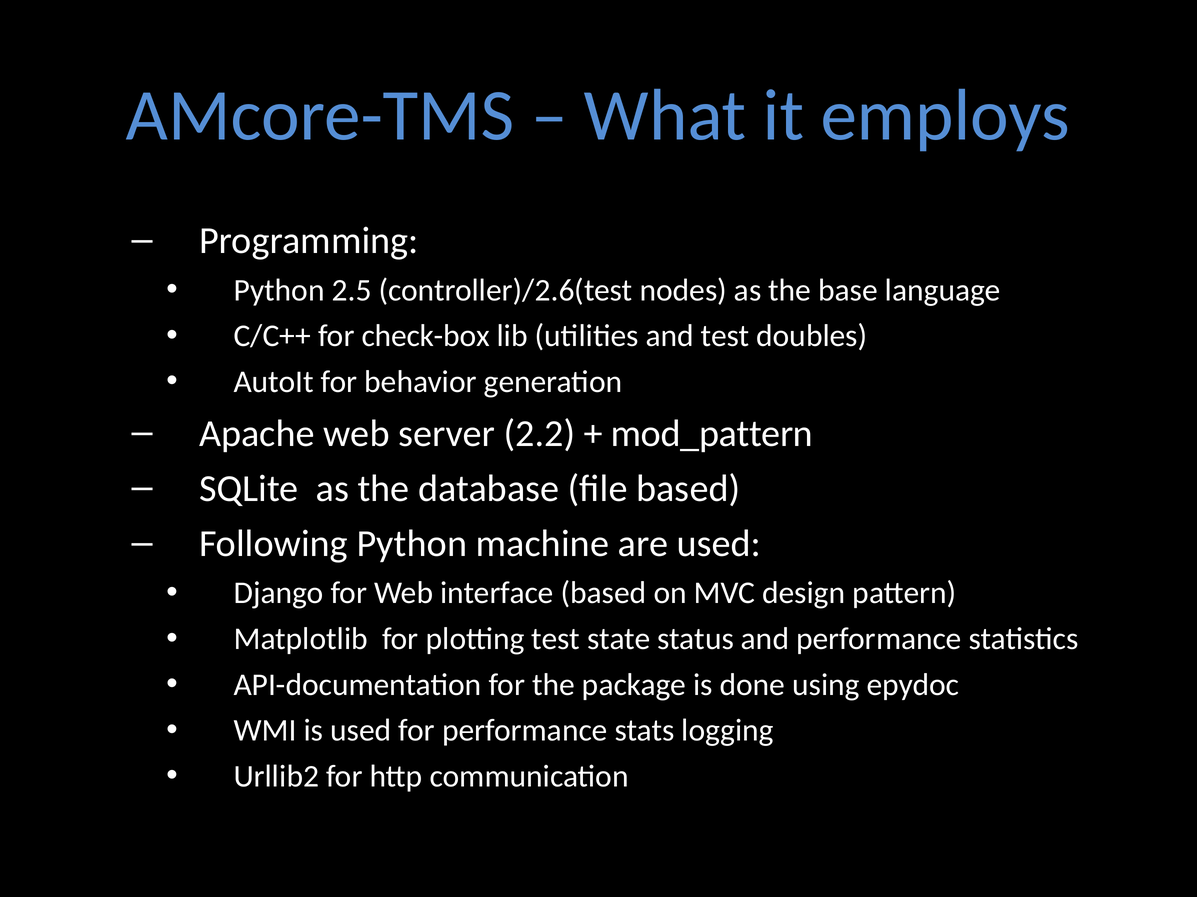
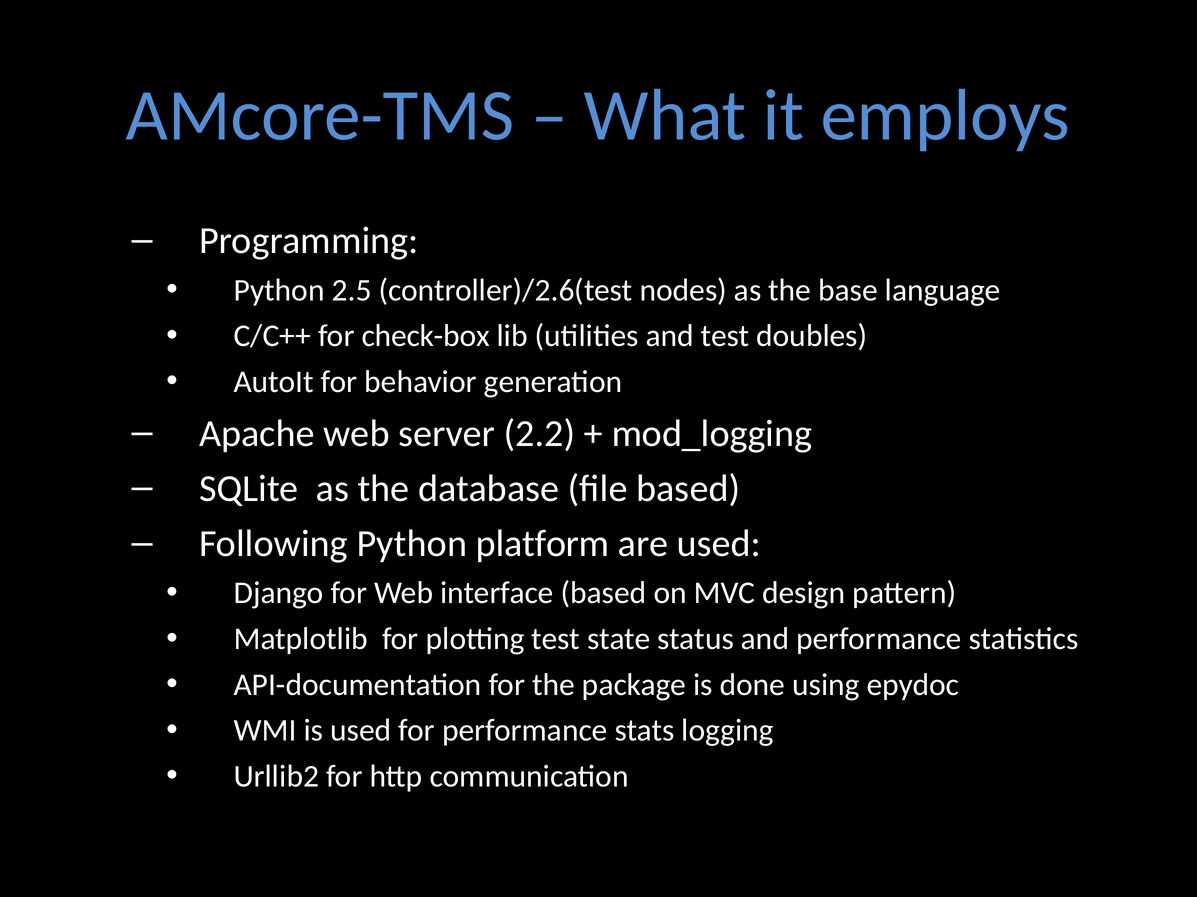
mod_pattern: mod_pattern -> mod_logging (712, 434)
machine: machine -> platform (543, 544)
